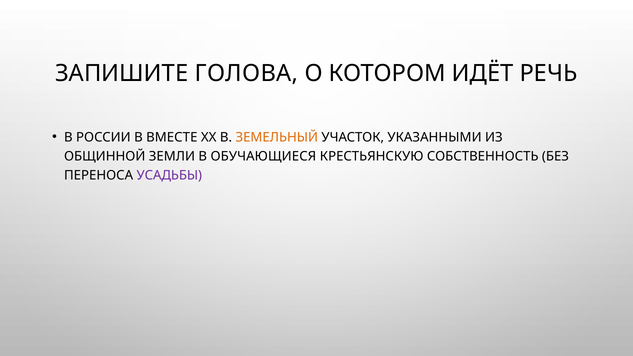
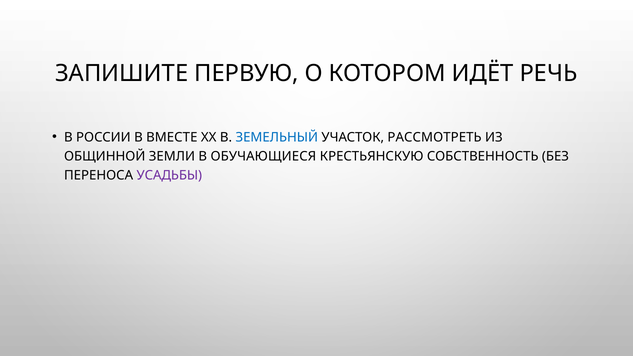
ГОЛОВА: ГОЛОВА -> ПЕРВУЮ (247, 73)
ЗЕМЕЛЬНЫЙ colour: orange -> blue (277, 137)
УКАЗАННЫМИ: УКАЗАННЫМИ -> РАССМОТРЕТЬ (435, 137)
